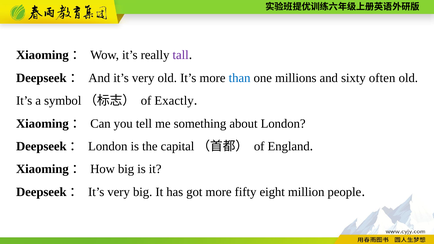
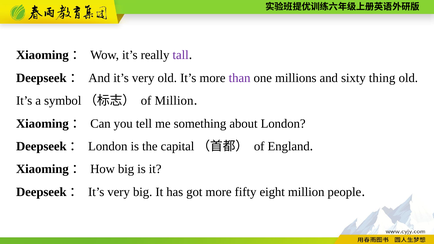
than colour: blue -> purple (240, 78)
often: often -> thing (382, 78)
of Exactly: Exactly -> Million (174, 101)
